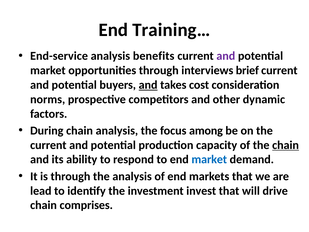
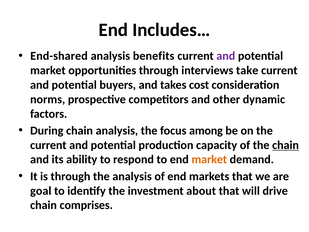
Training…: Training… -> Includes… (171, 30)
End-service: End-service -> End-shared (59, 56)
brief: brief -> take (247, 70)
and underline: present -> none (148, 85)
market colour: blue -> orange (209, 159)
lead: lead -> goal (41, 191)
invest: invest -> about (201, 191)
